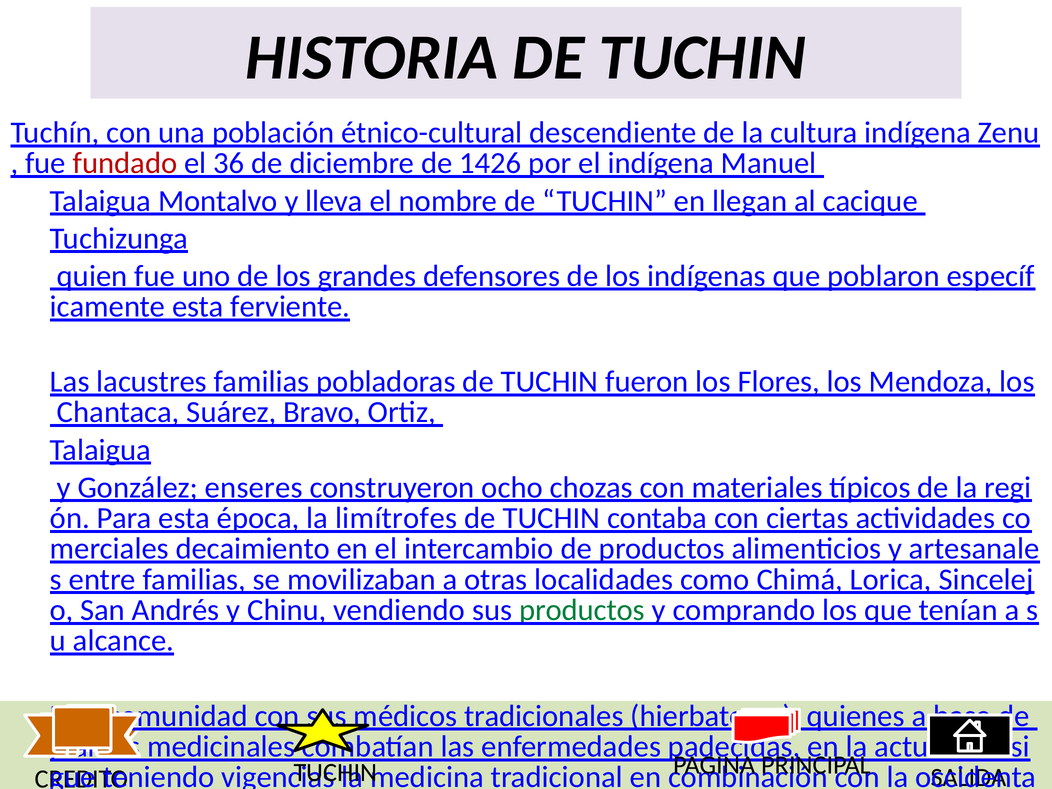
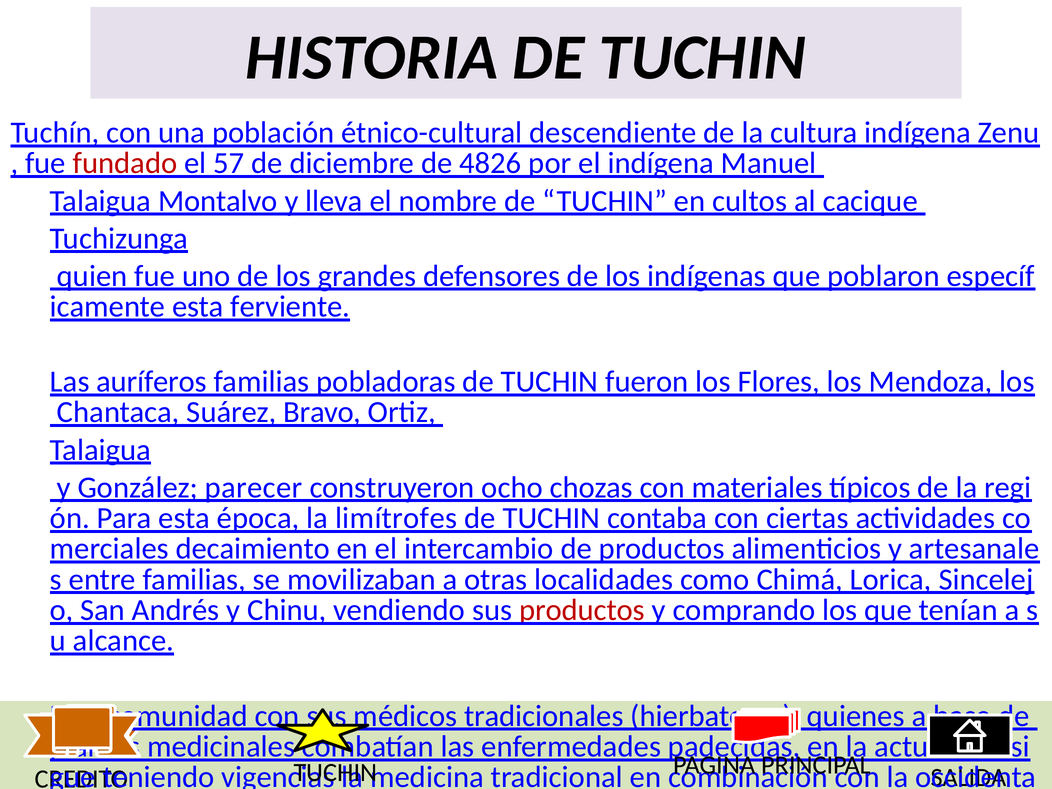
36: 36 -> 57 (229, 163)
1426: 1426 -> 4826 (490, 163)
llegan: llegan -> cultos (750, 201)
lacustres: lacustres -> auríferos (152, 382)
enseres: enseres -> parecer (254, 487)
productos colour: green -> red (582, 610)
